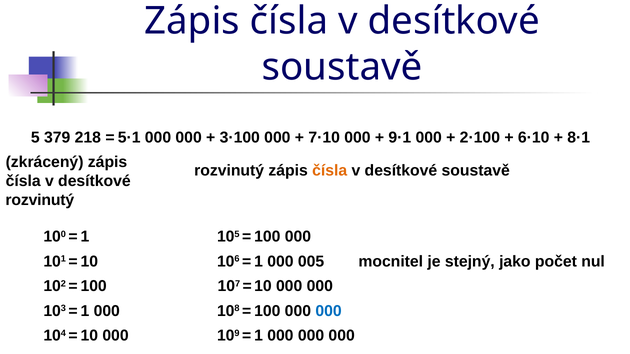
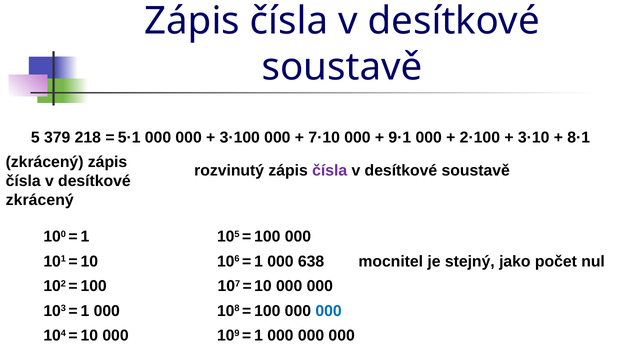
6·10: 6·10 -> 3·10 (534, 138)
čísla colour: orange -> purple (330, 171)
rozvinutý: rozvinutý -> zkrácený (40, 200)
005: 005 -> 638 (311, 262)
